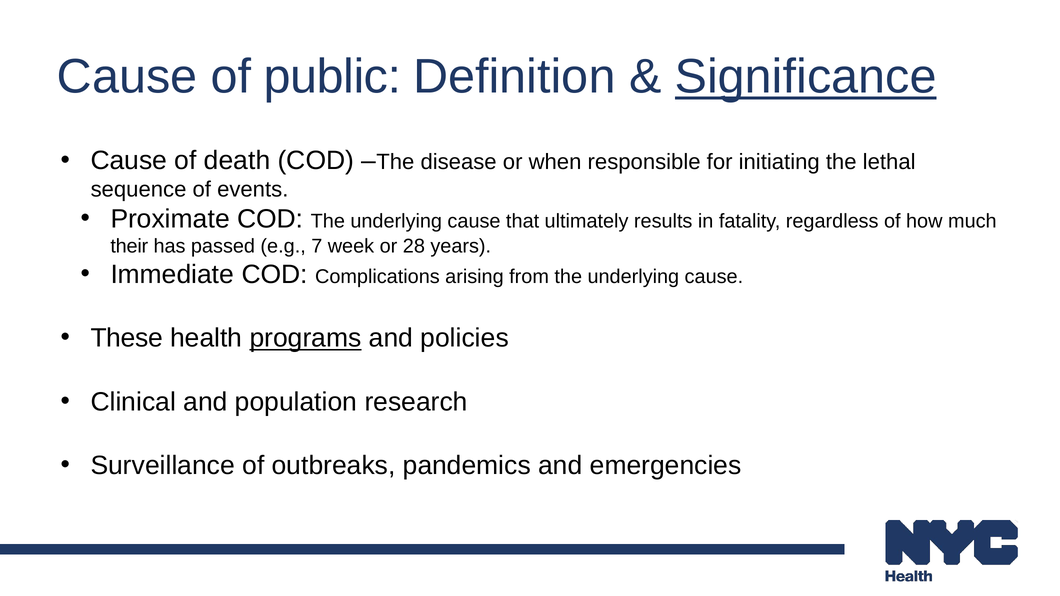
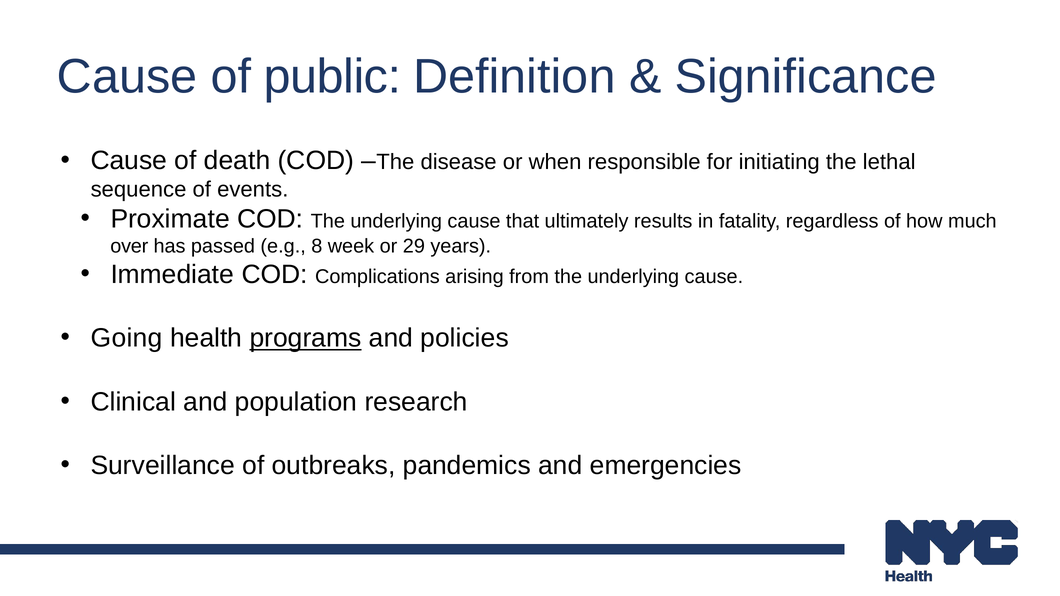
Significance underline: present -> none (806, 77)
their: their -> over (129, 246)
7: 7 -> 8 (317, 246)
28: 28 -> 29 (414, 246)
These: These -> Going (127, 338)
